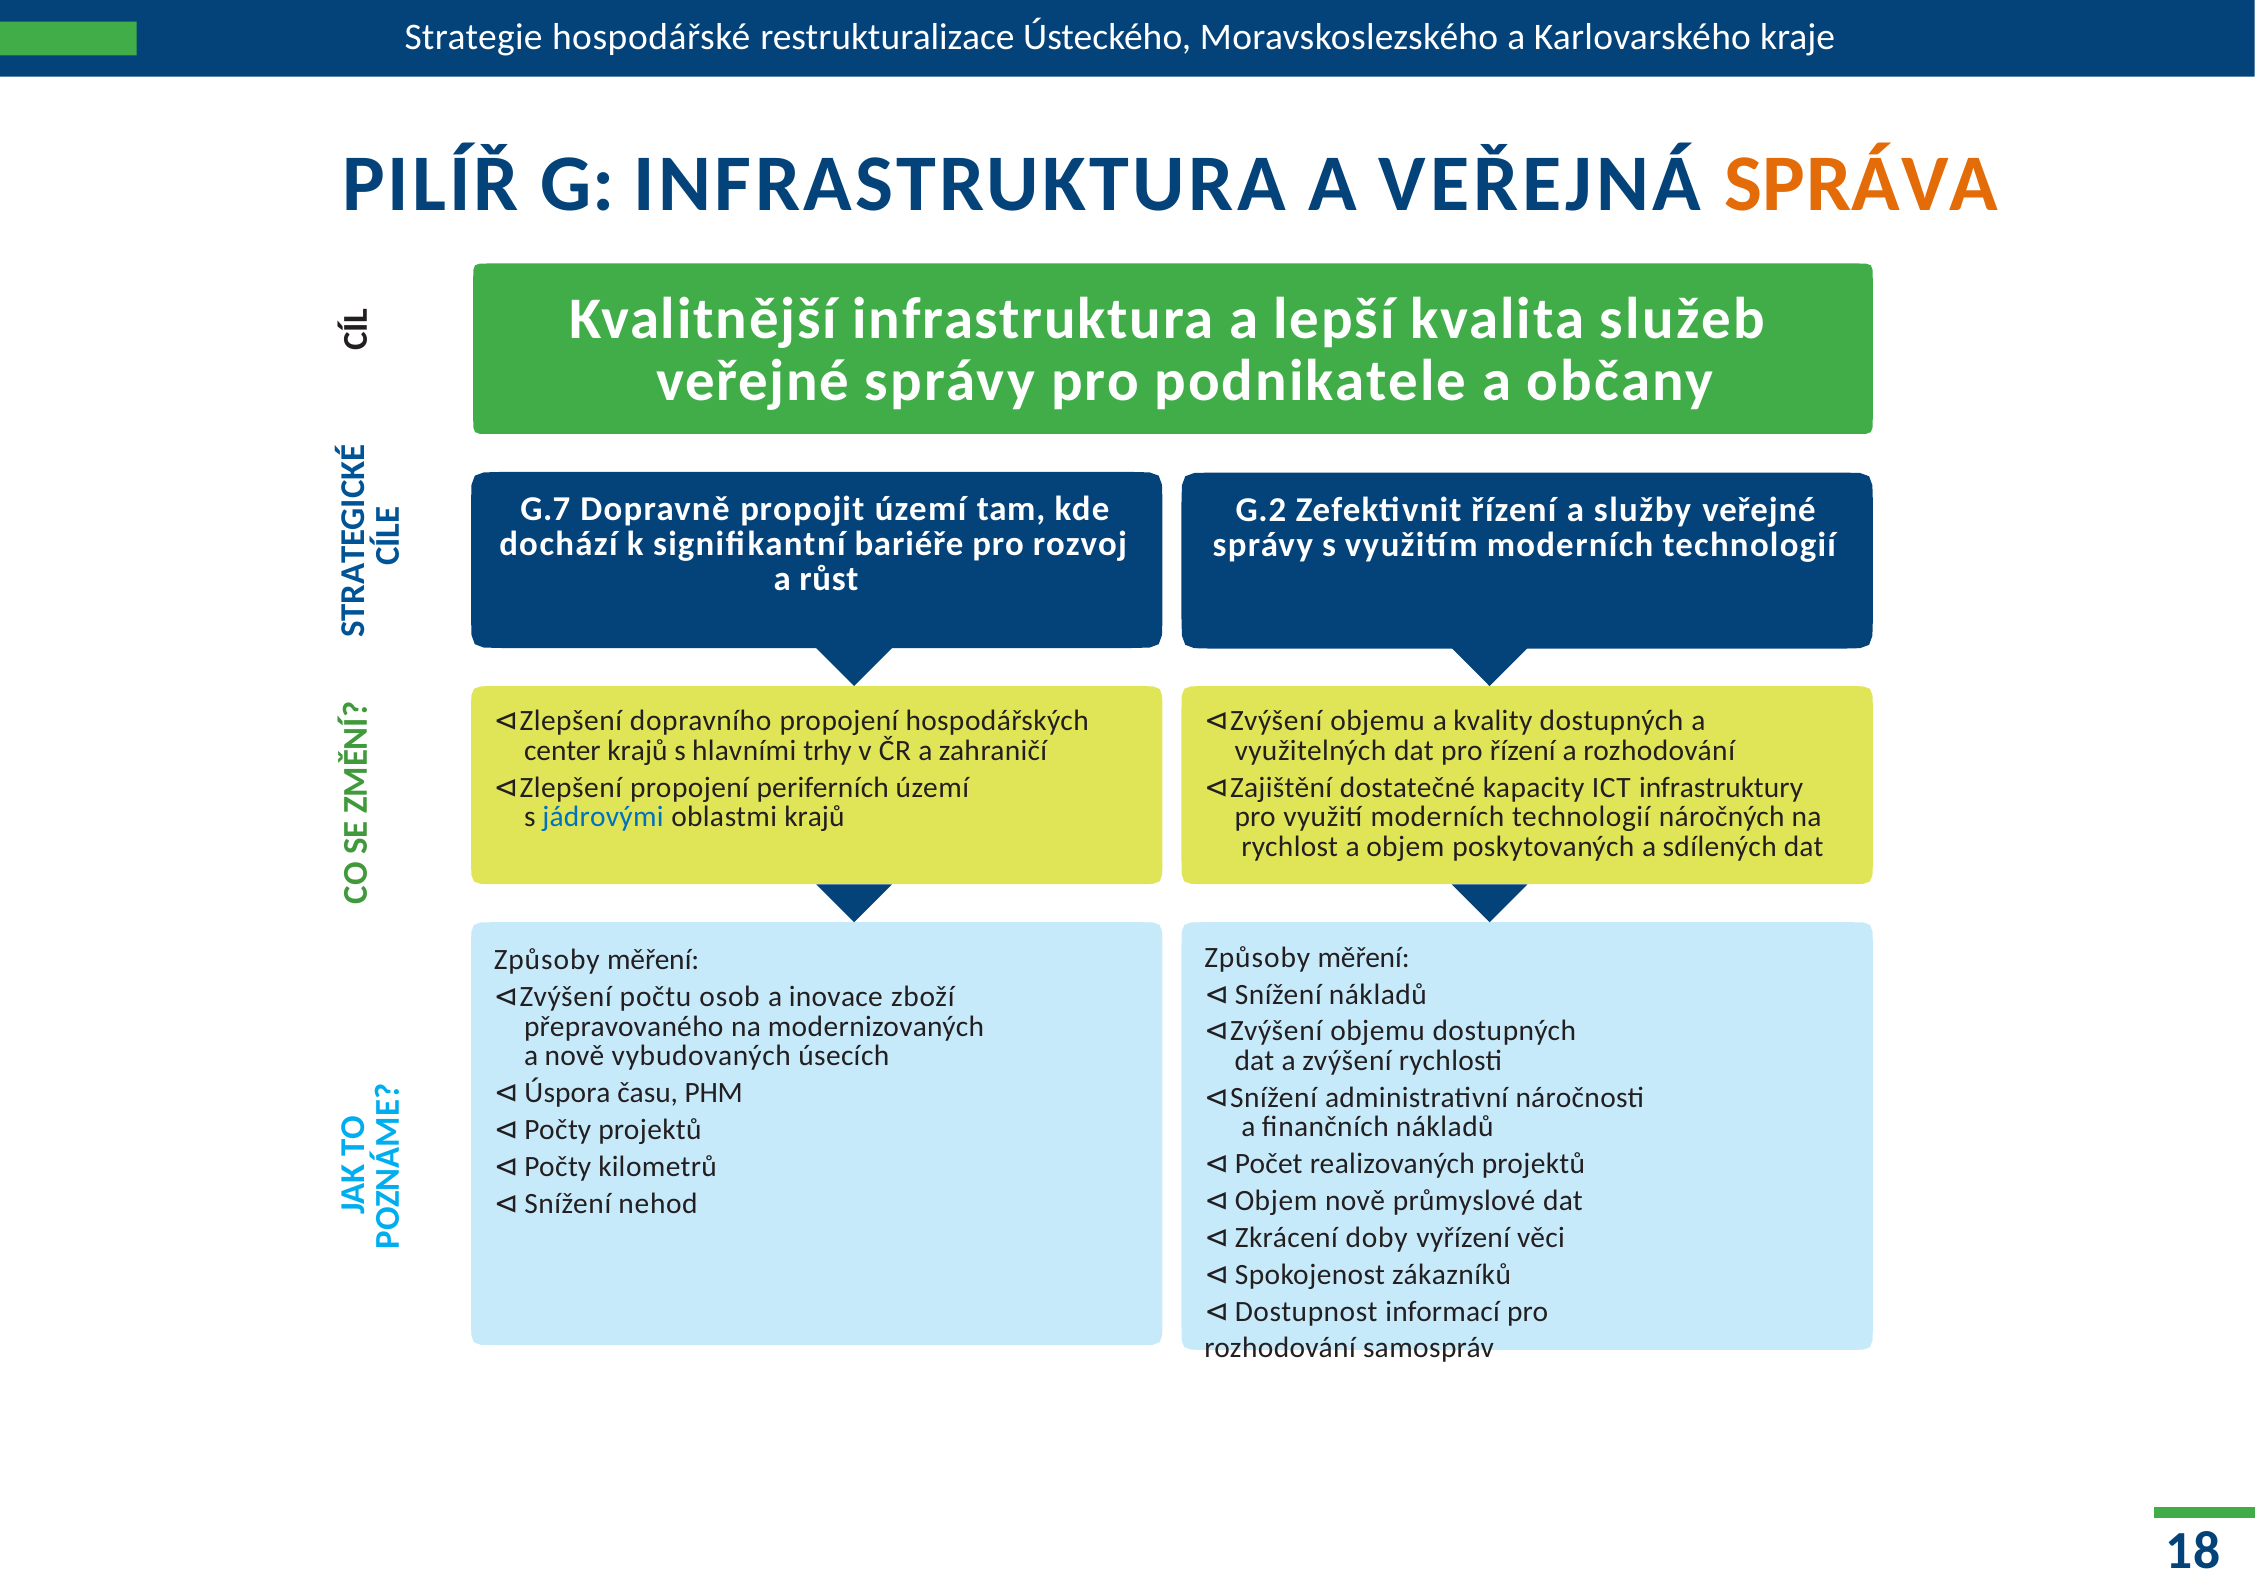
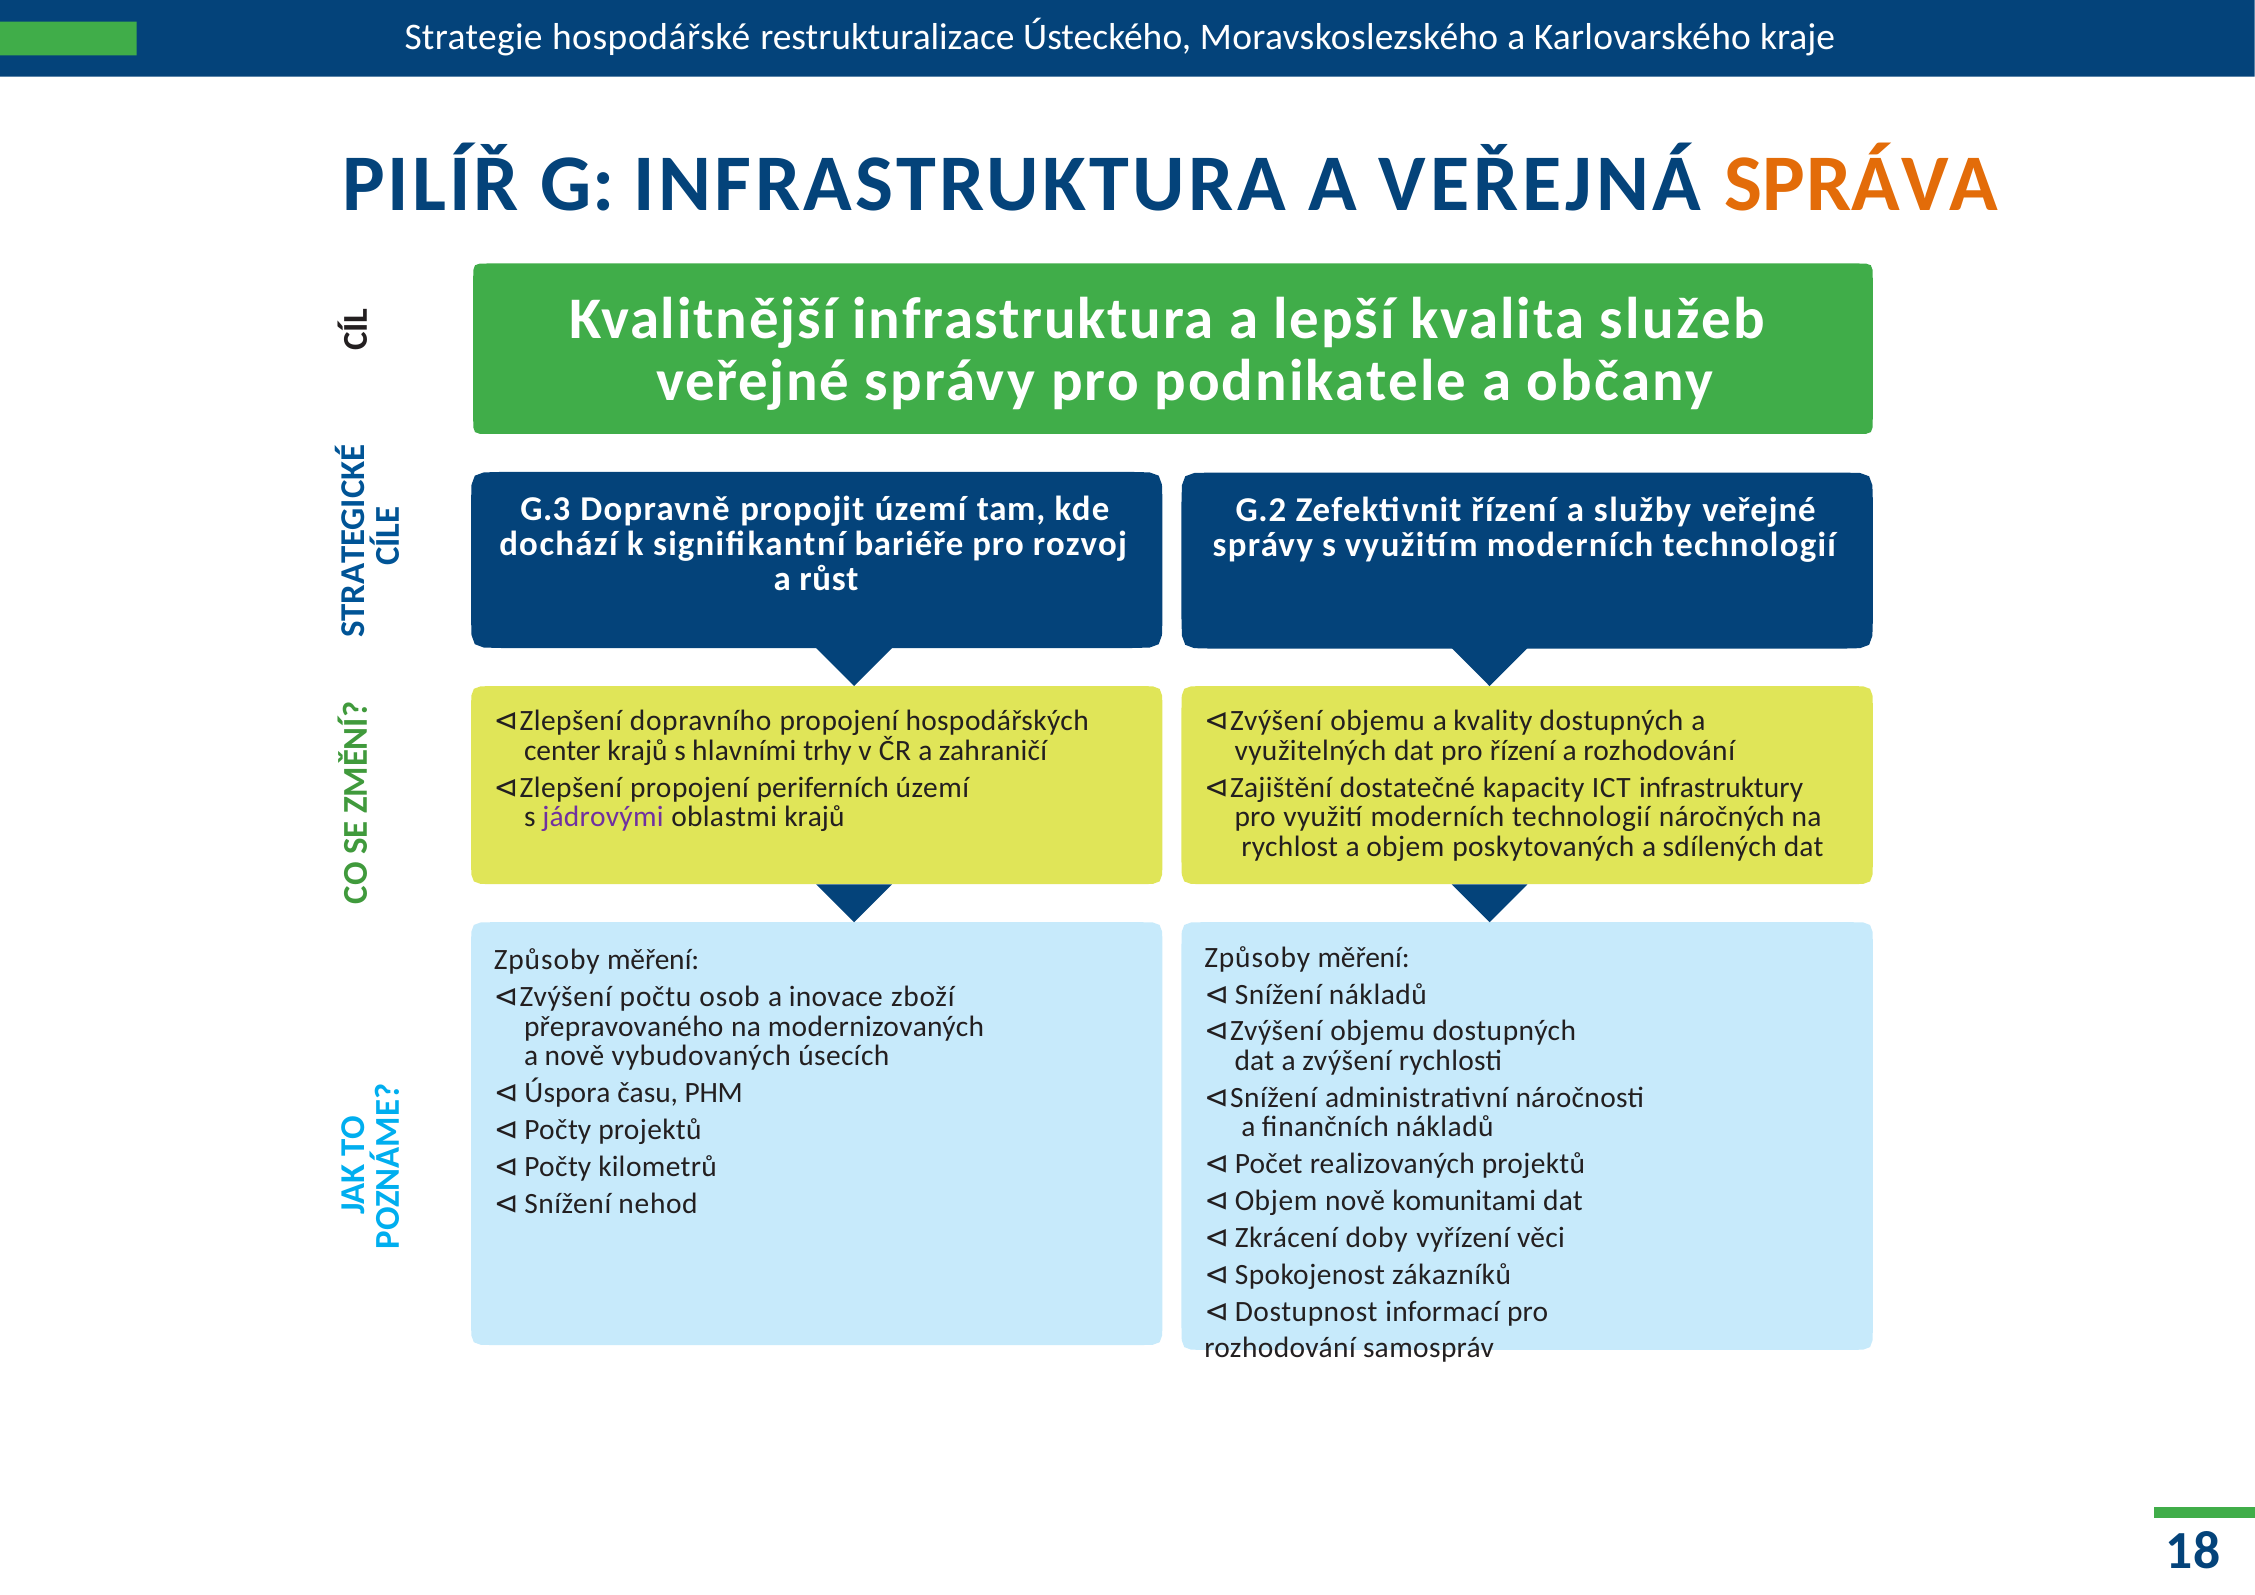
G.7: G.7 -> G.3 (545, 509)
jádrovými colour: blue -> purple (603, 817)
průmyslové: průmyslové -> komunitami (1464, 1201)
